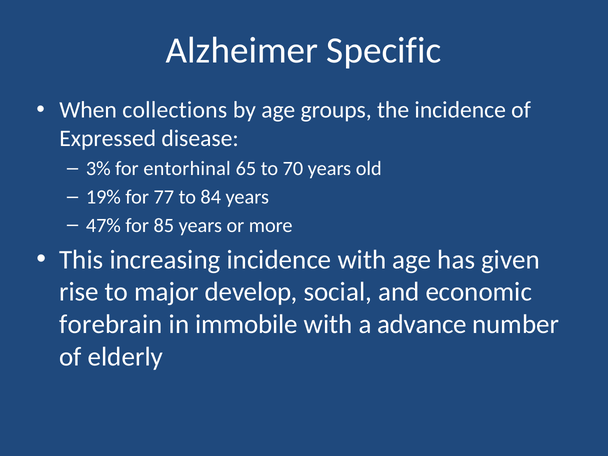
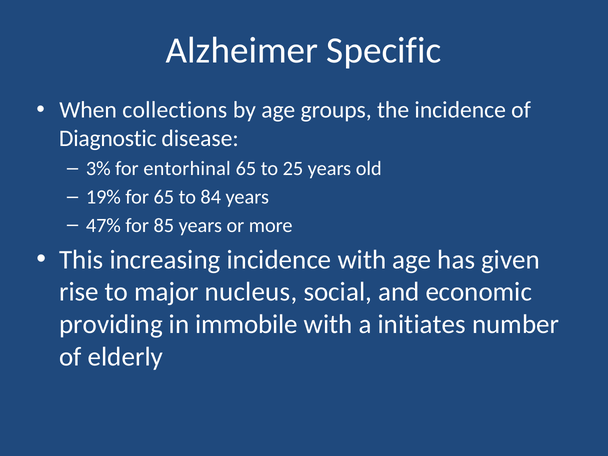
Expressed: Expressed -> Diagnostic (108, 138)
70: 70 -> 25 (293, 169)
for 77: 77 -> 65 (164, 197)
develop: develop -> nucleus (251, 292)
forebrain: forebrain -> providing (111, 325)
advance: advance -> initiates (422, 325)
